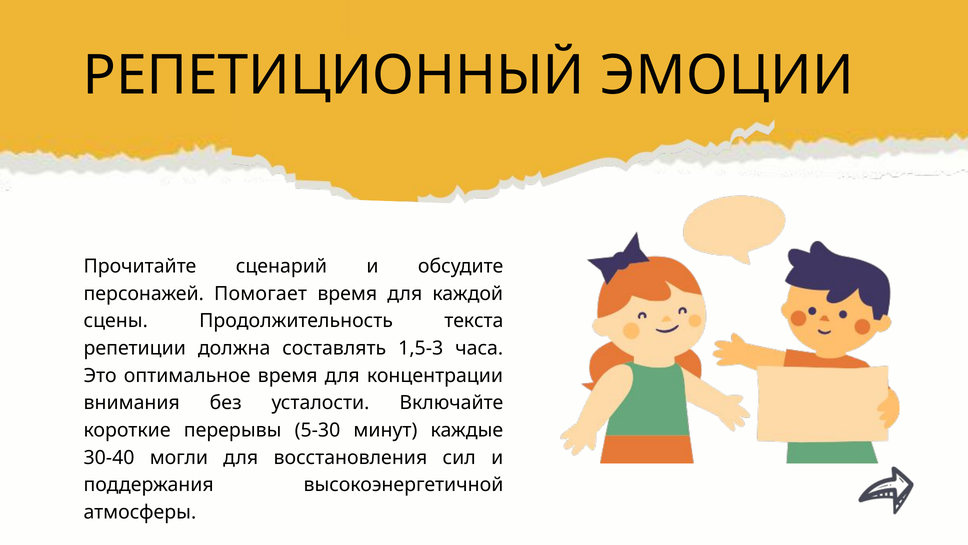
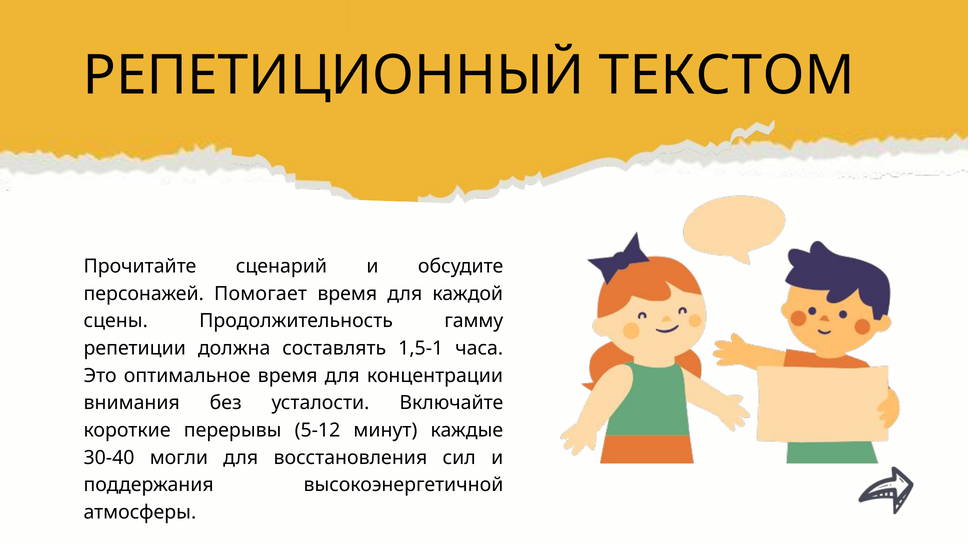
ЭМОЦИИ: ЭМОЦИИ -> ТЕКСТОМ (727, 76)
текста: текста -> гамму (474, 321)
1,5-3: 1,5-3 -> 1,5-1 (421, 348)
5-30: 5-30 -> 5-12 (317, 430)
